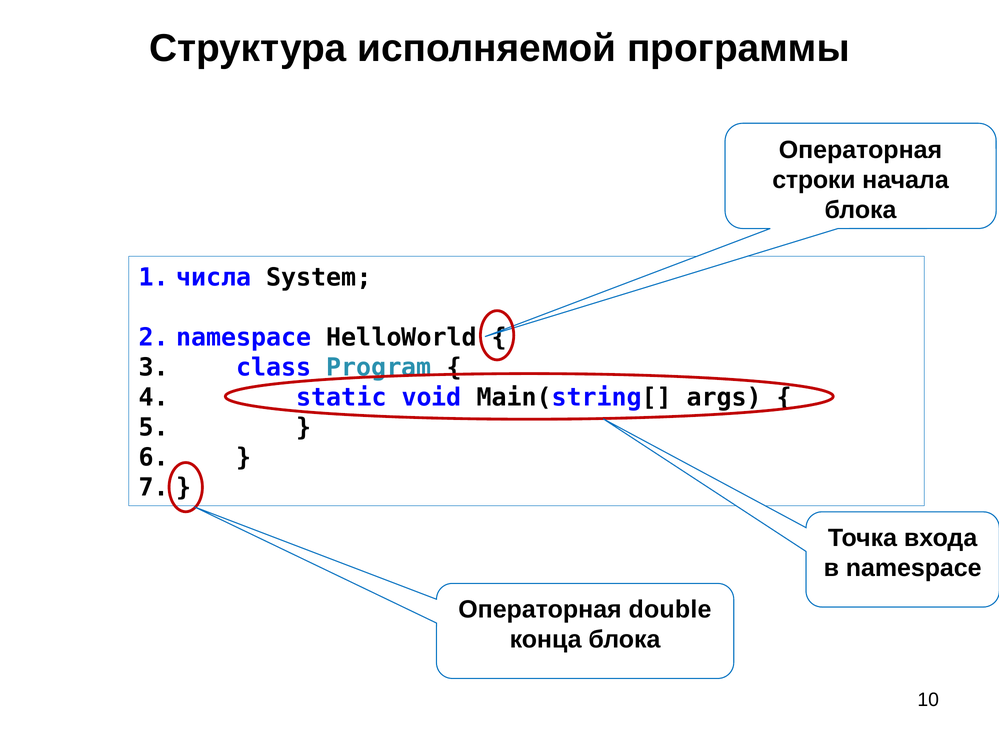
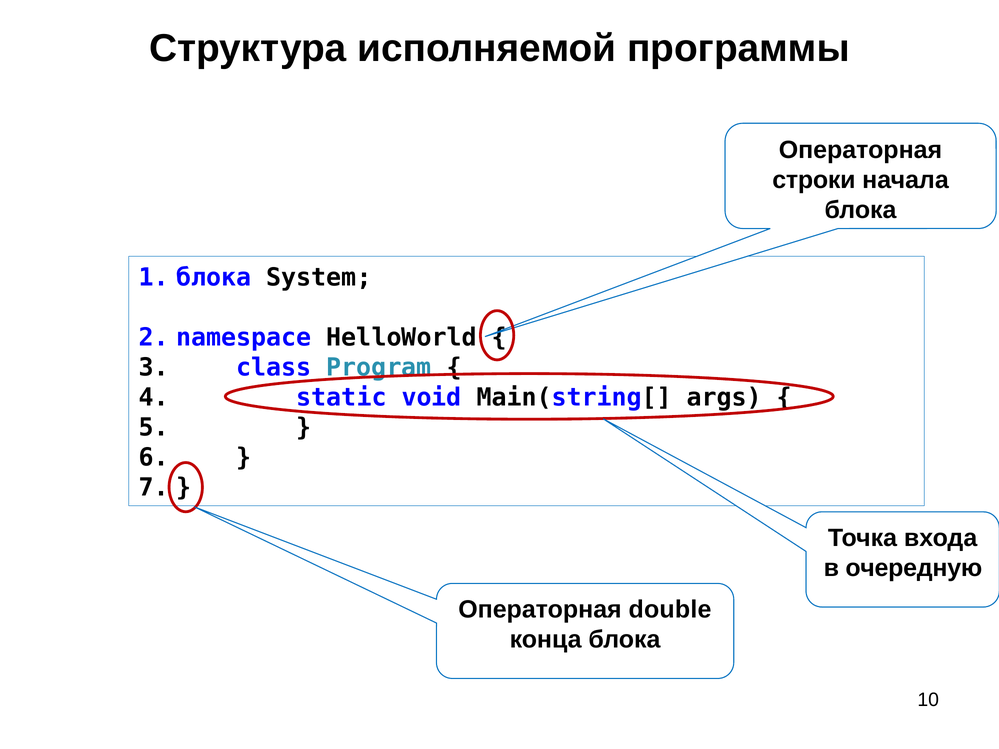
числа: числа -> блока (214, 278)
в namespace: namespace -> очередную (914, 568)
